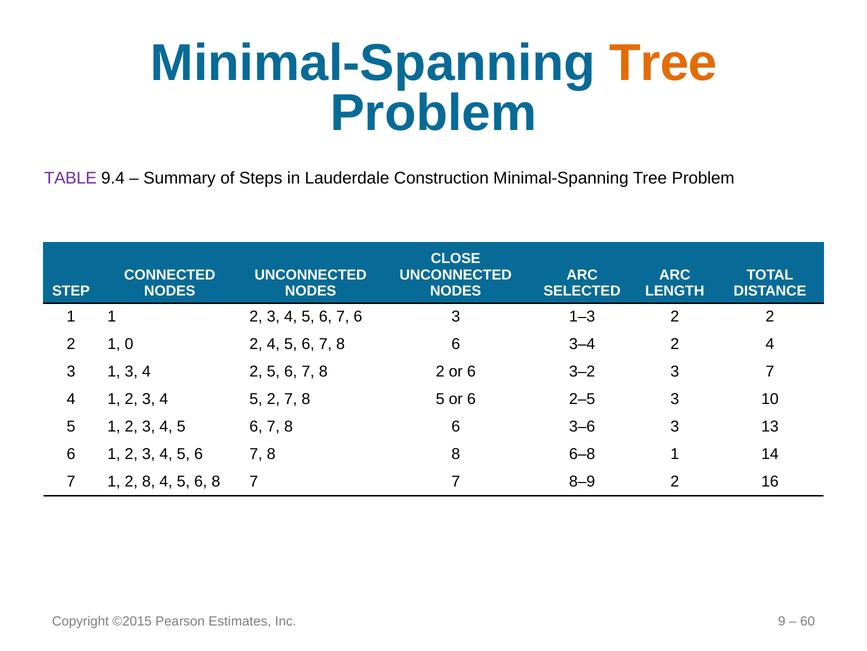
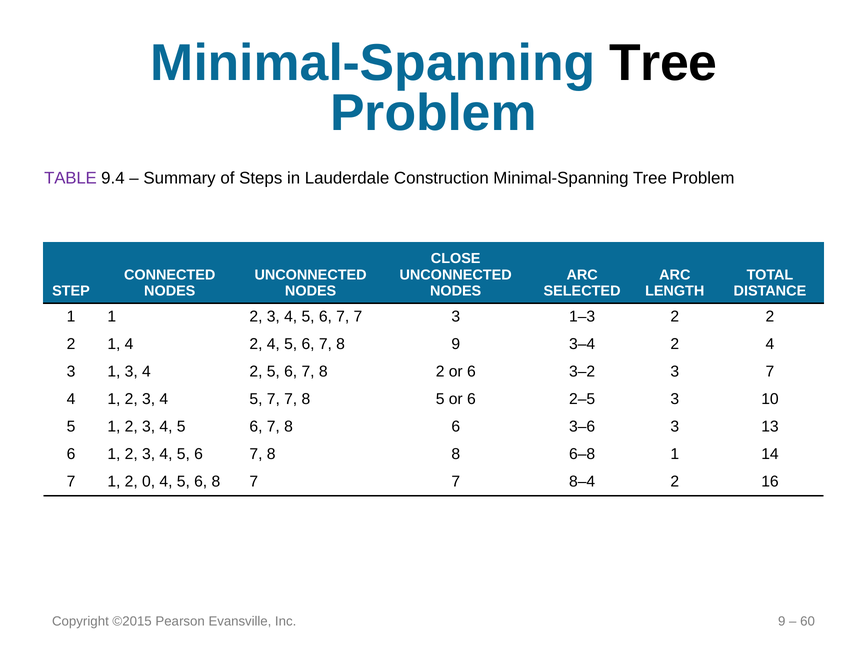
Tree colour: orange -> black (663, 63)
6 7 6: 6 -> 7 (358, 316)
1 0: 0 -> 4 (129, 344)
6: 6 -> 9 (456, 344)
5 2: 2 -> 7 (273, 399)
2 8: 8 -> 0 (149, 481)
8–9: 8–9 -> 8–4 (582, 481)
Estimates: Estimates -> Evansville (240, 621)
